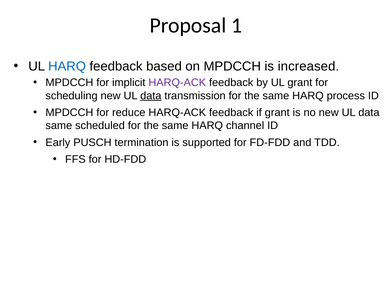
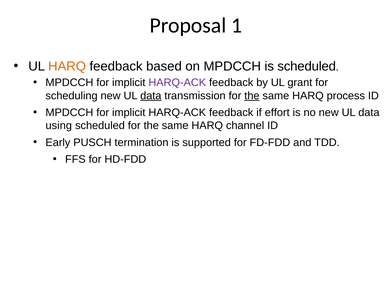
HARQ colour: blue -> orange (67, 66)
is increased: increased -> scheduled (307, 66)
the underline: none -> present (252, 96)
reduce: reduce -> implicit (129, 113)
if grant: grant -> effort (277, 113)
same: same -> using (59, 126)
